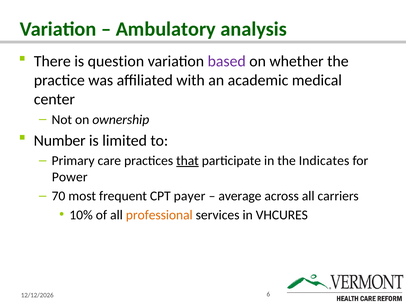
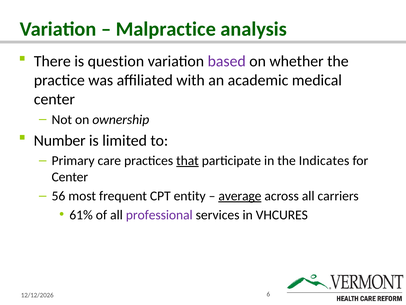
Ambulatory: Ambulatory -> Malpractice (166, 29)
Power: Power -> Center (70, 177)
70: 70 -> 56 (58, 196)
payer: payer -> entity (190, 196)
average underline: none -> present (240, 196)
10%: 10% -> 61% (81, 215)
professional colour: orange -> purple (159, 215)
